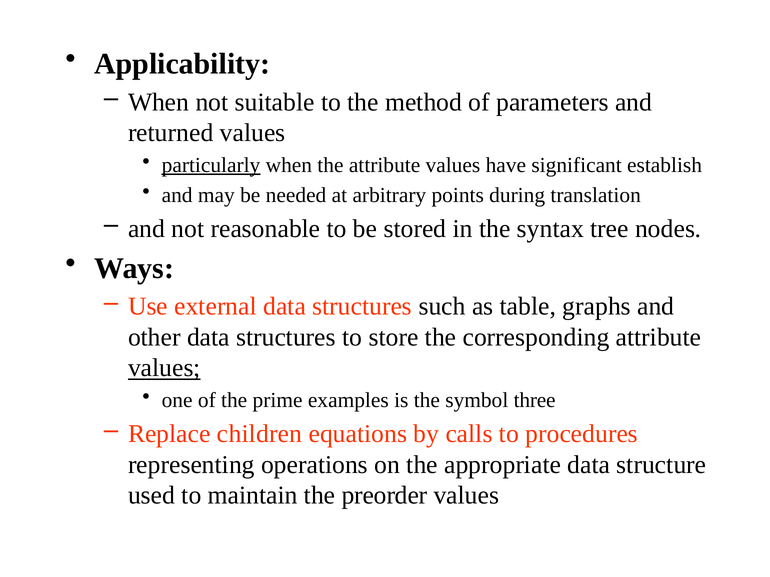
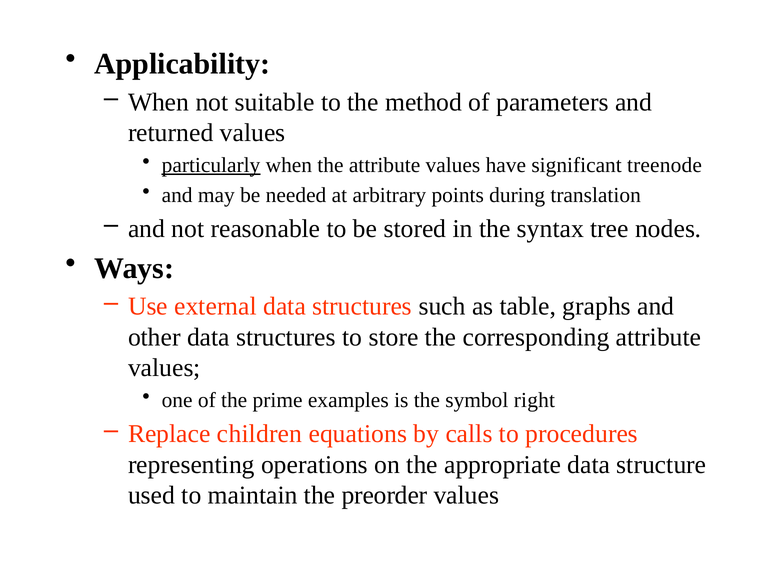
establish: establish -> treenode (664, 165)
values underline: present -> none (164, 368)
three: three -> right (534, 401)
